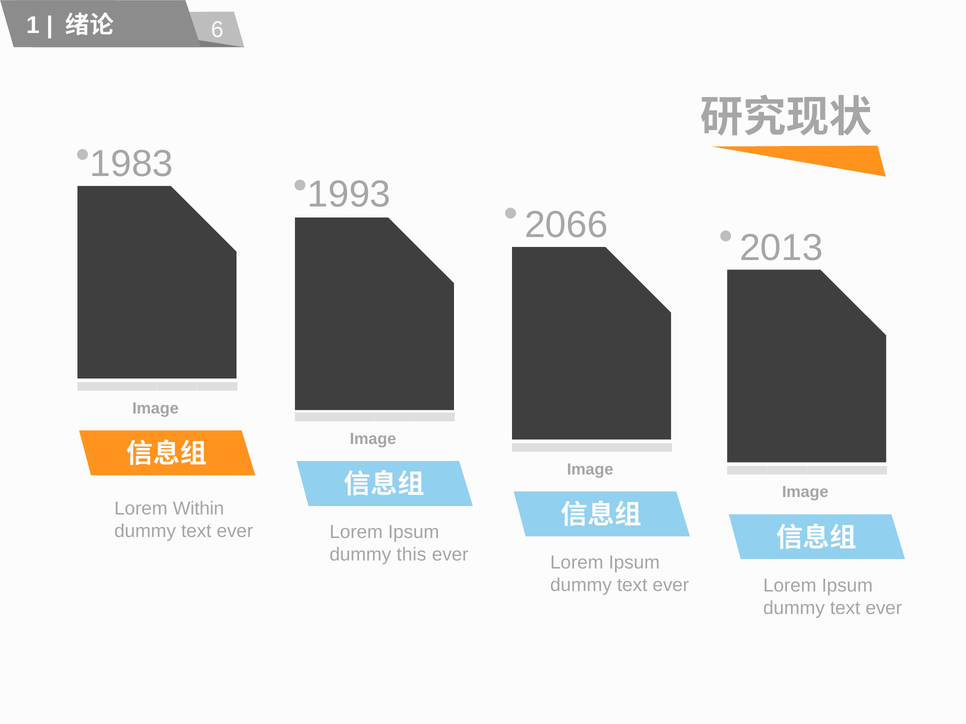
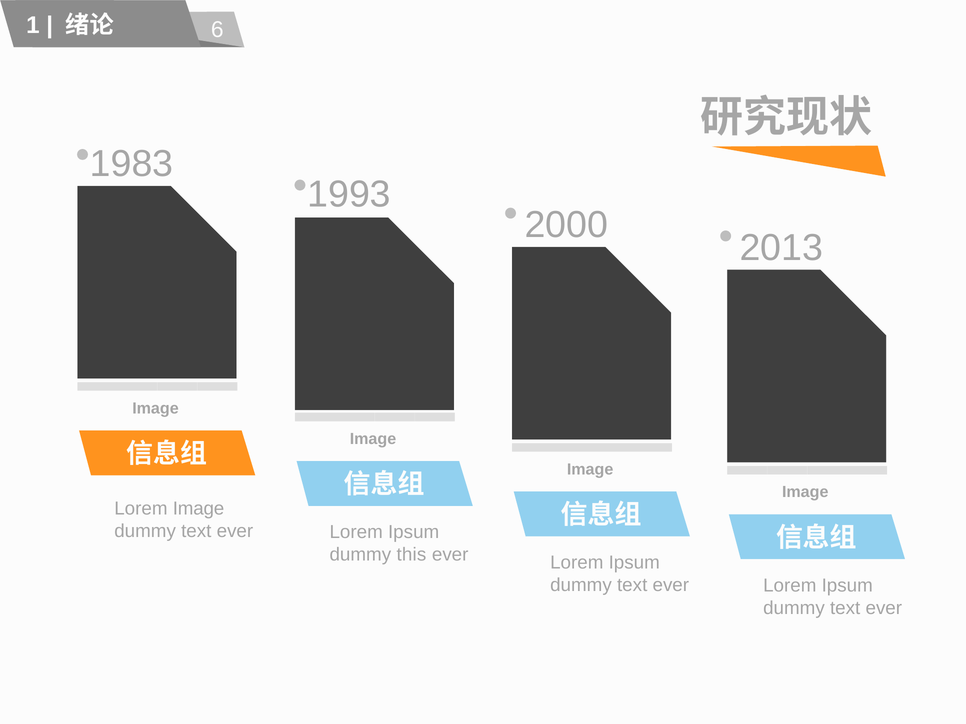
2066: 2066 -> 2000 (566, 225)
Lorem Within: Within -> Image (198, 509)
